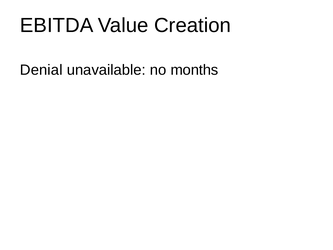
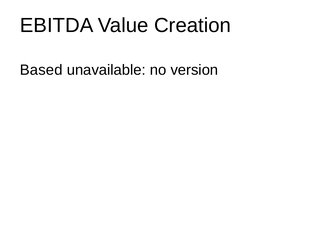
Denial: Denial -> Based (41, 70)
months: months -> version (194, 70)
